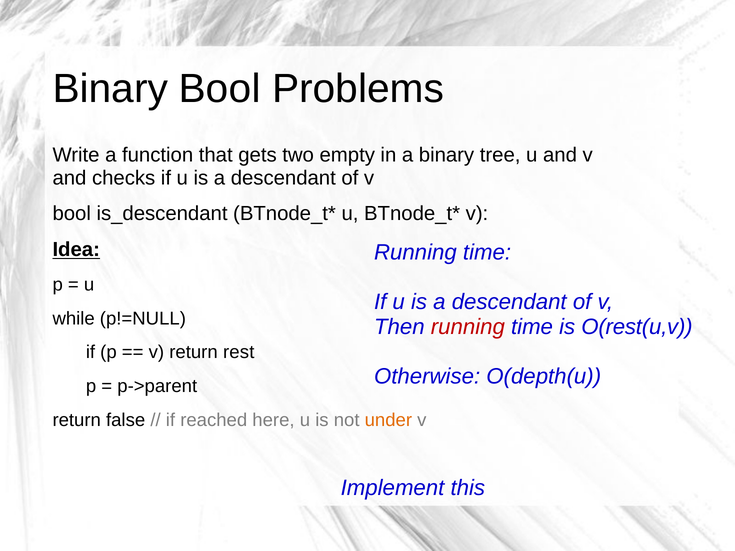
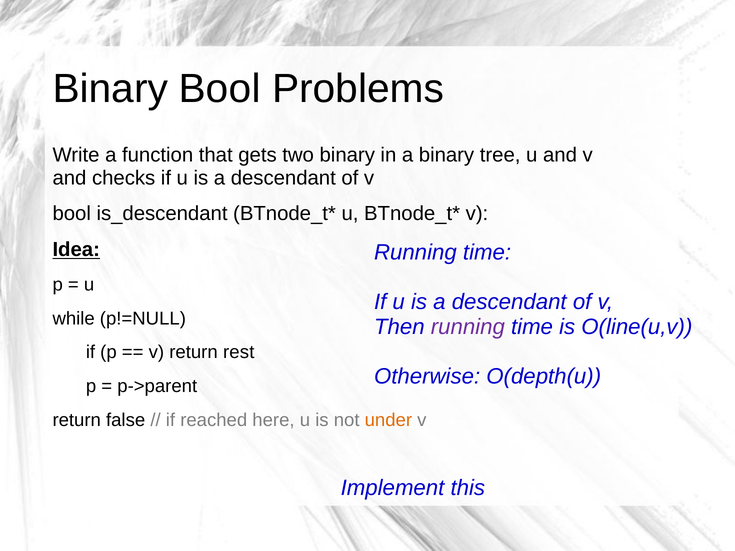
two empty: empty -> binary (347, 155)
running colour: red -> purple (468, 327)
O(rest(u,v: O(rest(u,v -> O(line(u,v (637, 327)
